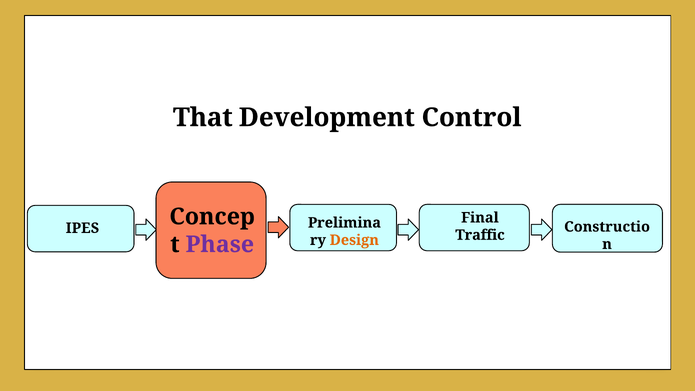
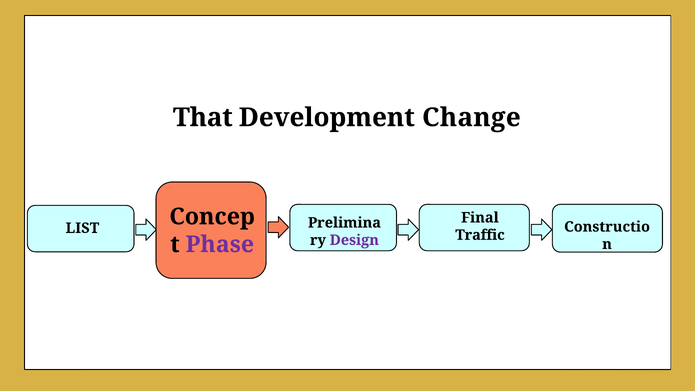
Control: Control -> Change (471, 118)
IPES: IPES -> LIST (82, 228)
Design colour: orange -> purple (354, 240)
